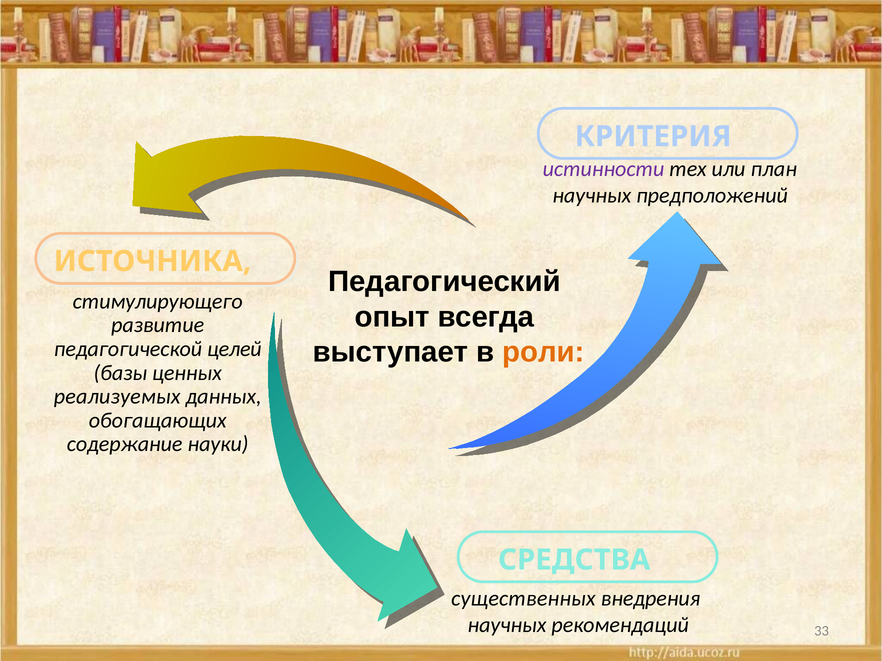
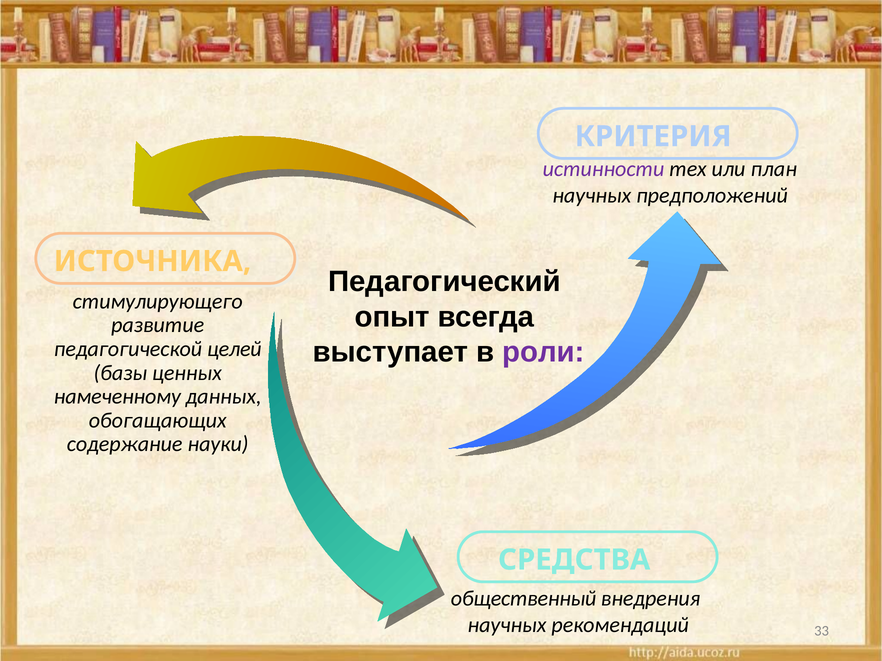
роли colour: orange -> purple (543, 352)
реализуемых: реализуемых -> намеченному (117, 397)
существенных: существенных -> общественный (524, 599)
